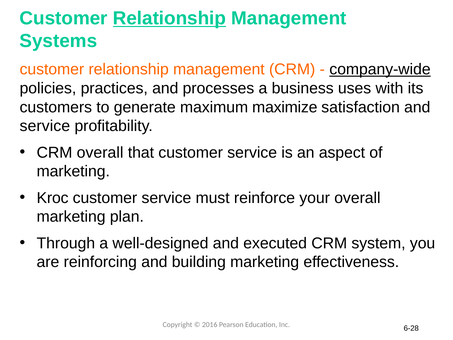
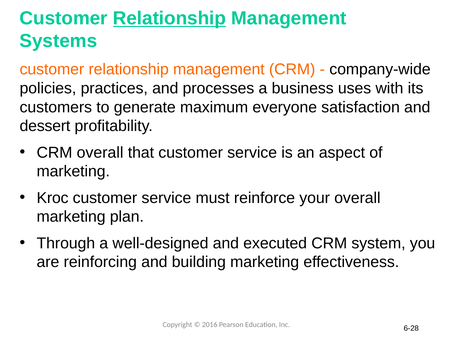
company-wide underline: present -> none (380, 69)
maximize: maximize -> everyone (285, 107)
service: service -> dessert (45, 126)
